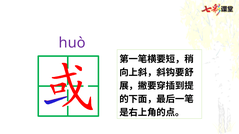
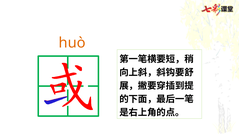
huò colour: purple -> orange (72, 43)
